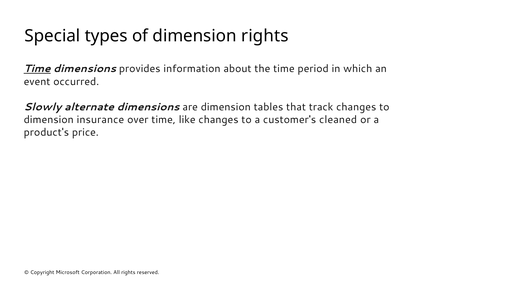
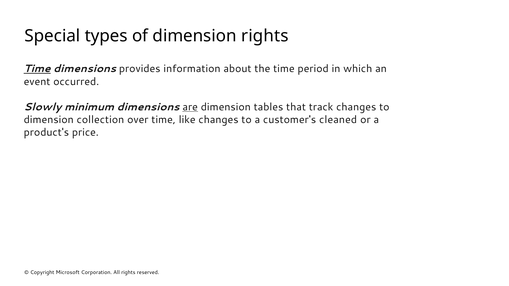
alternate: alternate -> minimum (89, 107)
are underline: none -> present (190, 107)
insurance: insurance -> collection (100, 120)
